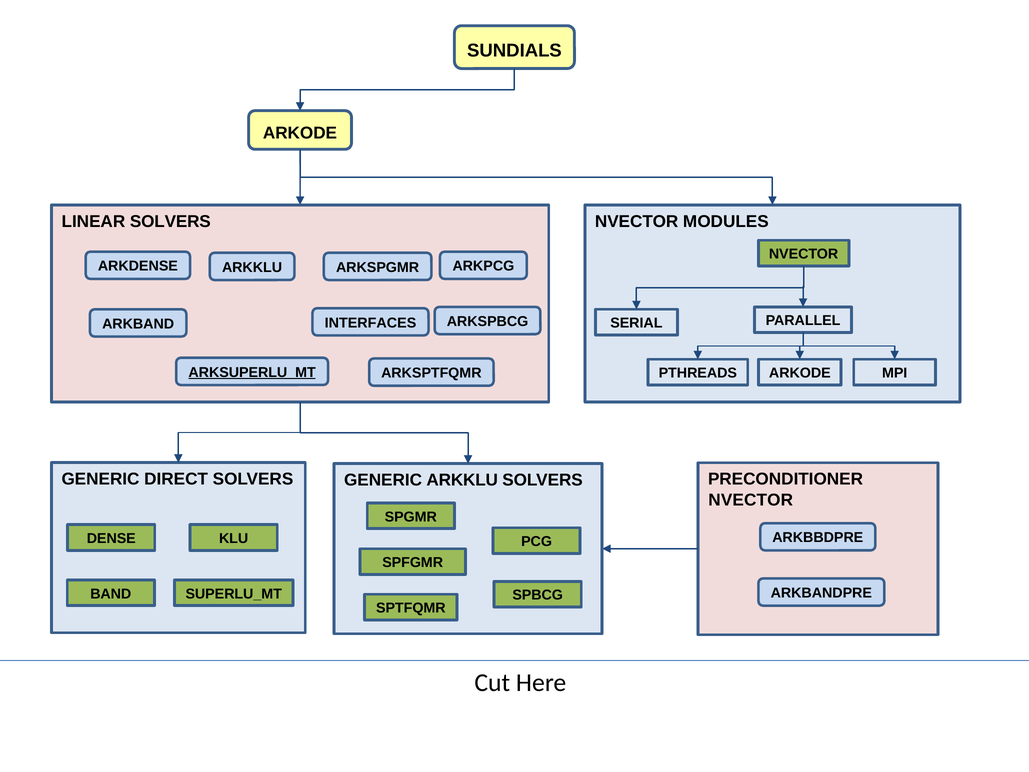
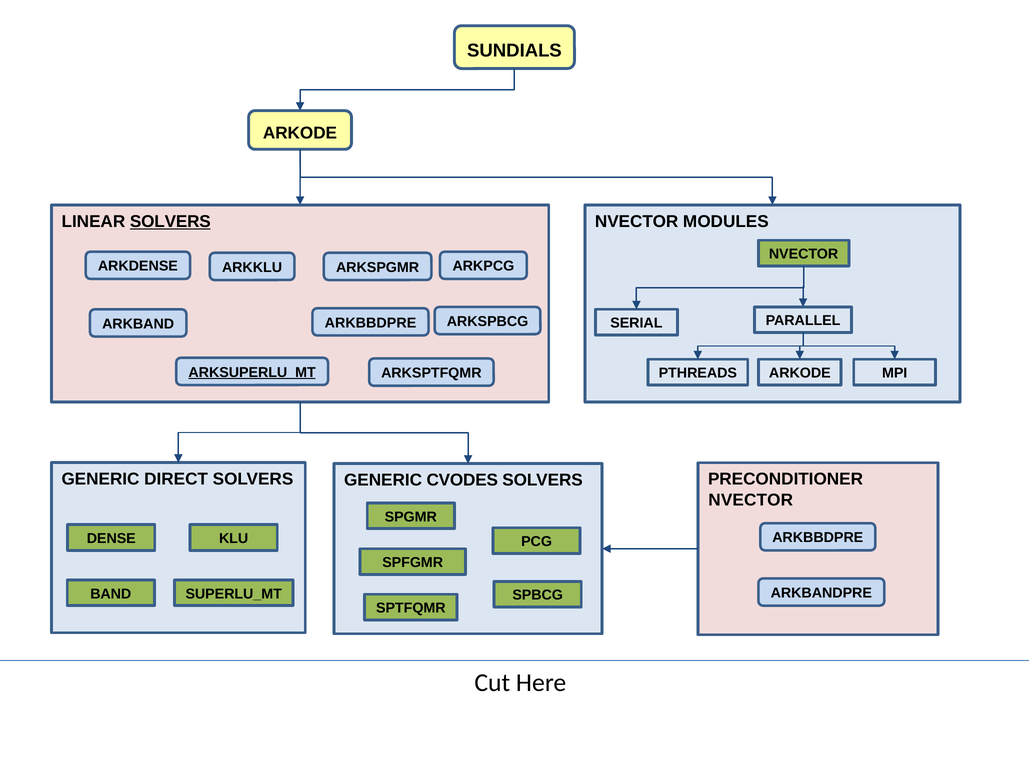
SOLVERS underline: none -> present (170, 221)
INTERFACES: INTERFACES -> ARKBBDPRE (370, 323)
GENERIC ARKKLU: ARKKLU -> CVODES (462, 480)
